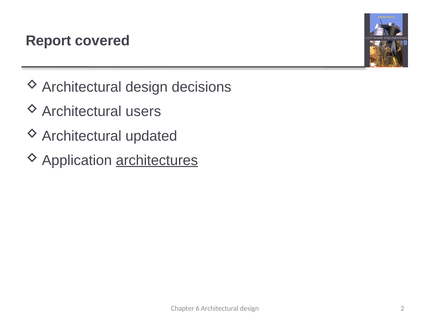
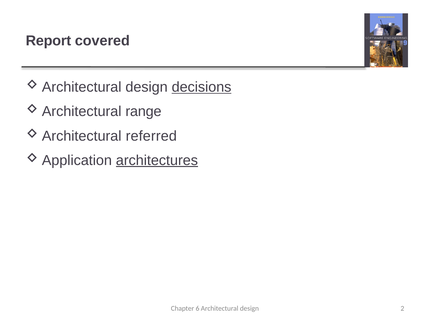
decisions underline: none -> present (202, 87)
users: users -> range (143, 111)
updated: updated -> referred (151, 136)
